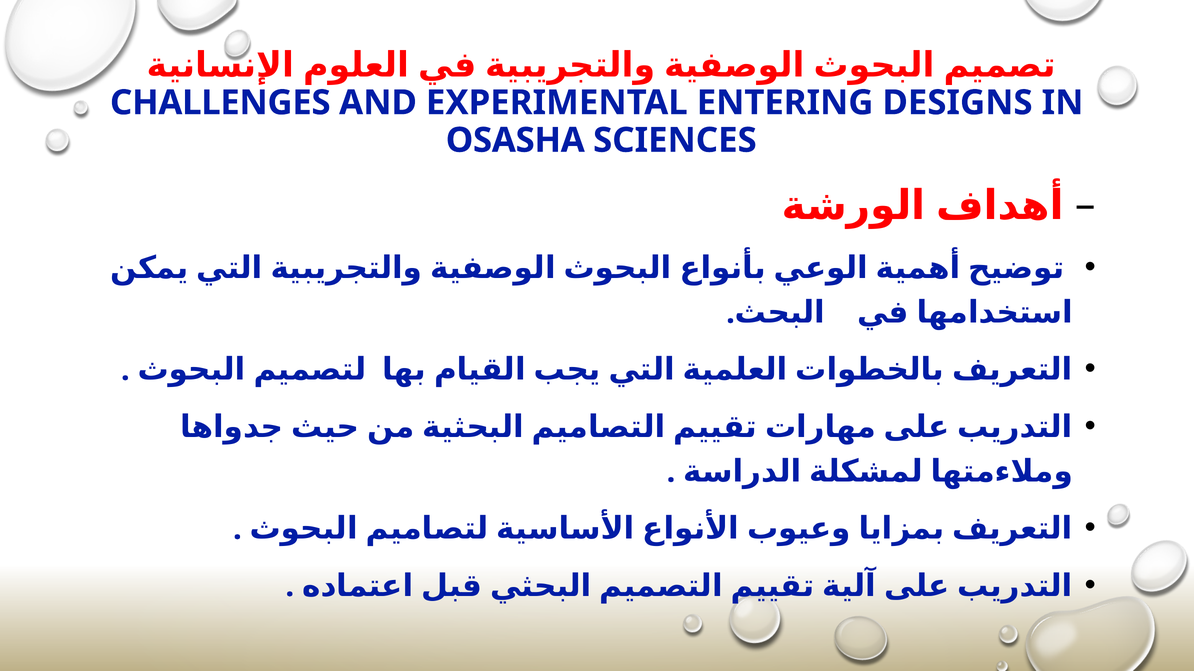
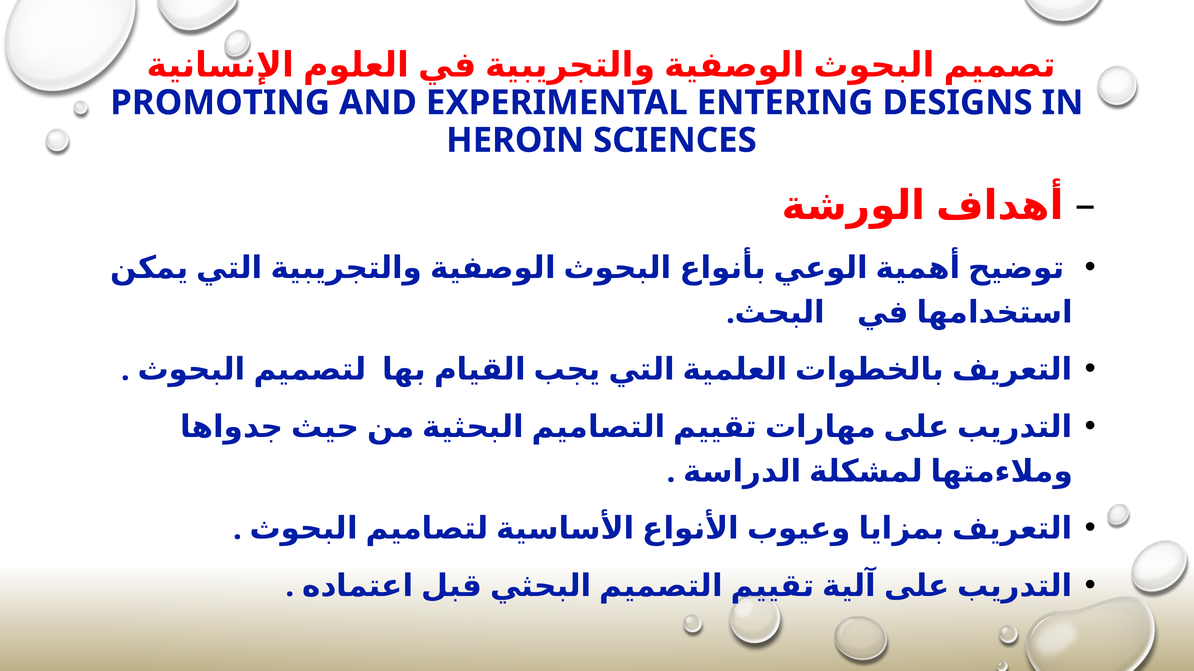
CHALLENGES: CHALLENGES -> PROMOTING (220, 103)
OSASHA: OSASHA -> HEROIN (515, 140)
